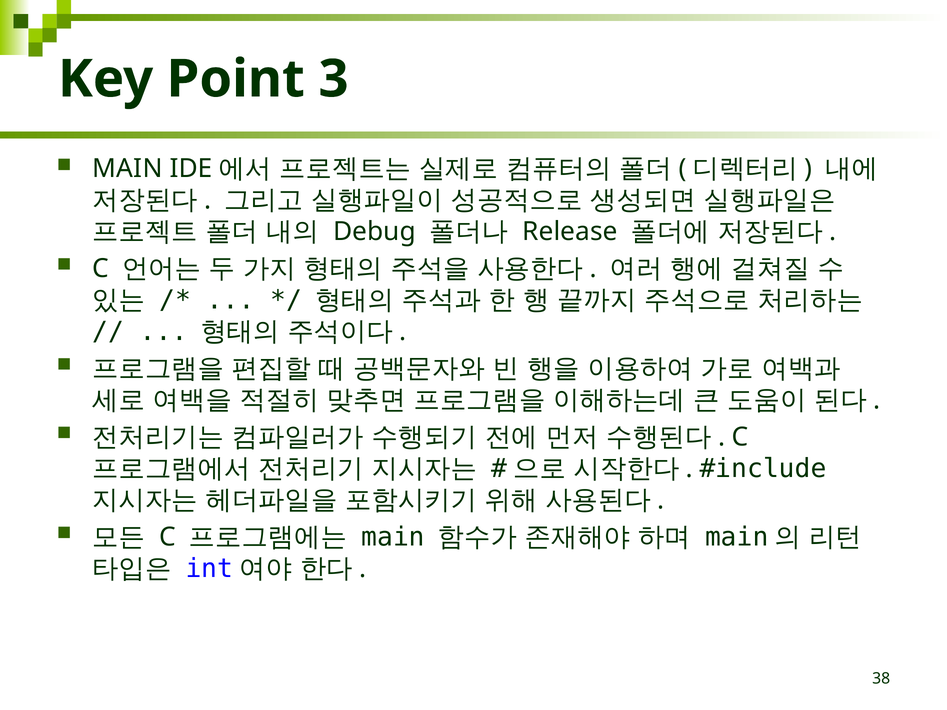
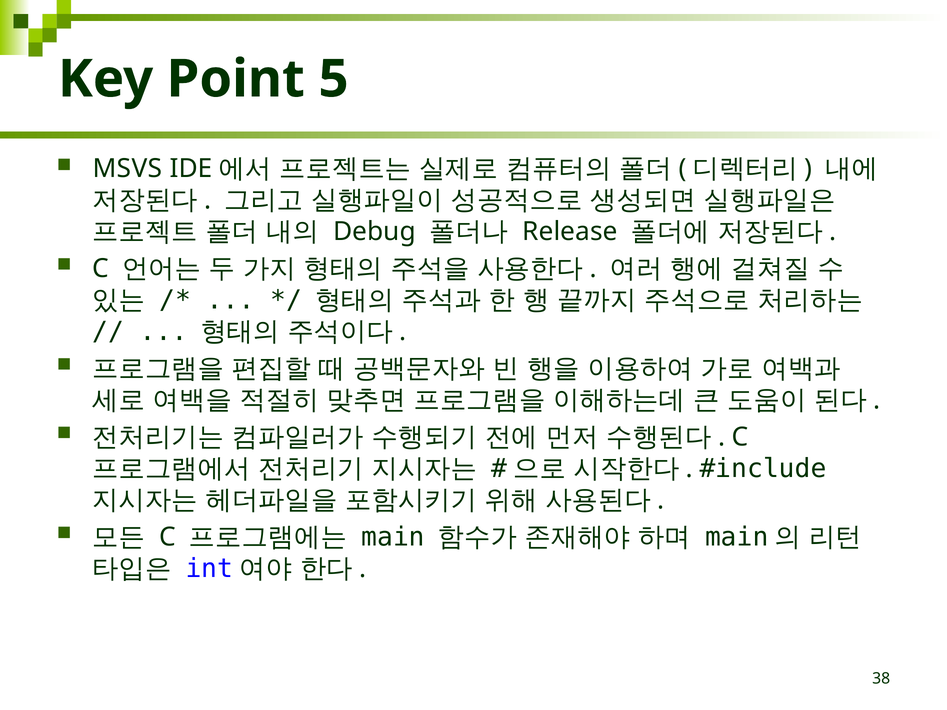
3: 3 -> 5 (334, 79)
MAIN: MAIN -> MSVS (127, 169)
